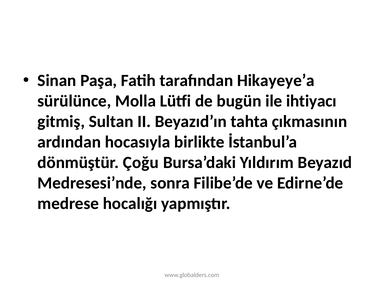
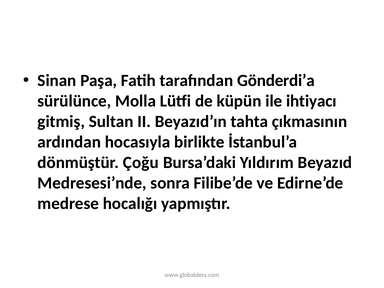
Hikayeye’a: Hikayeye’a -> Gönderdi’a (276, 81)
bugün: bugün -> küpün (239, 101)
